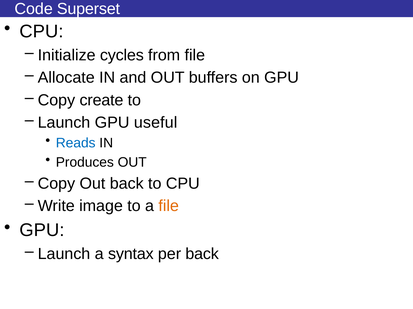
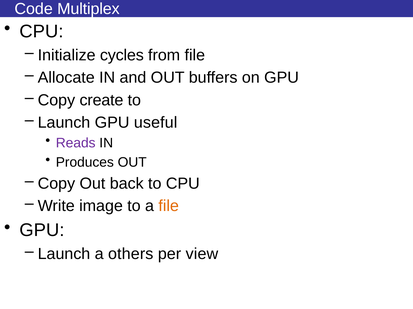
Superset: Superset -> Multiplex (88, 9)
Reads colour: blue -> purple (76, 143)
syntax: syntax -> others (131, 255)
per back: back -> view (202, 255)
